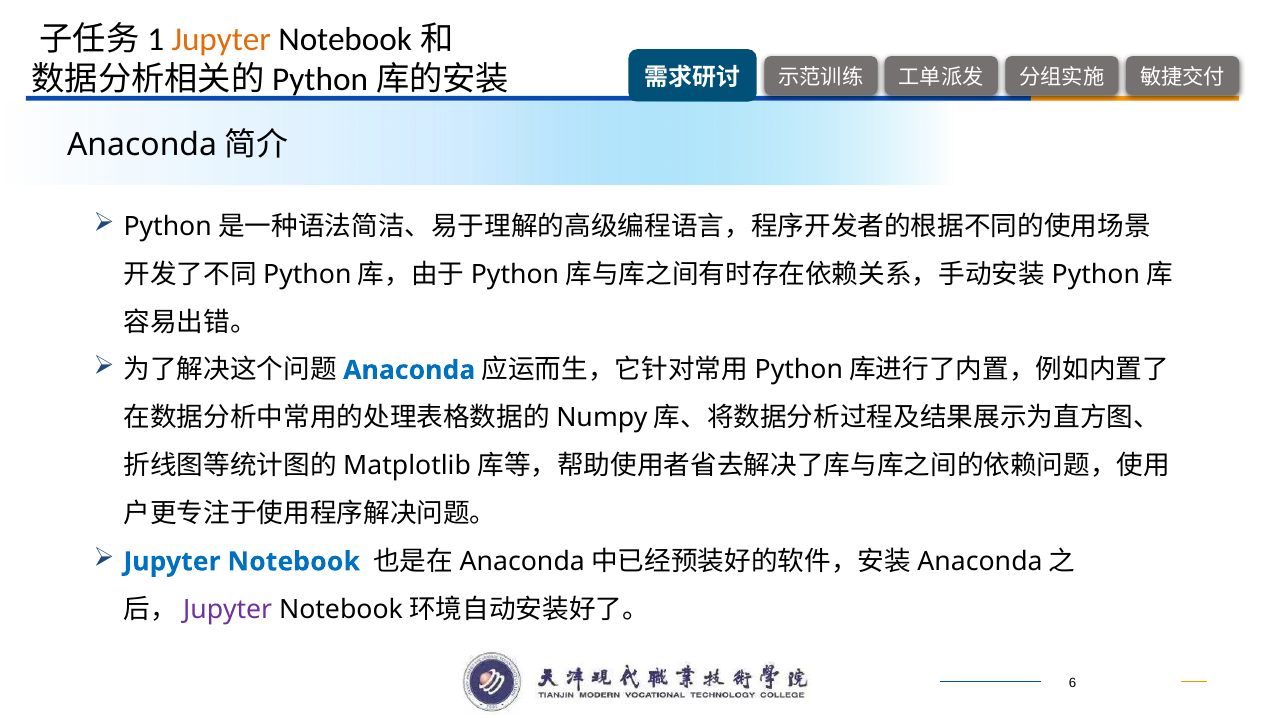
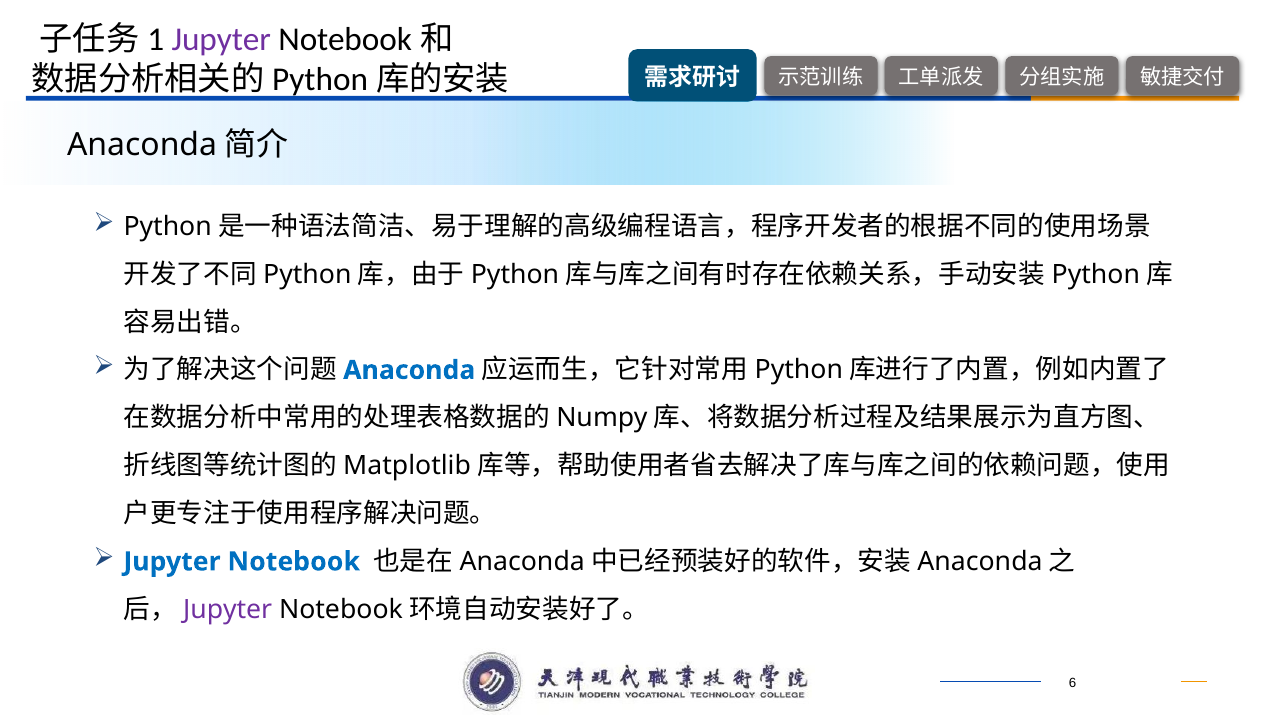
Jupyter colour: orange -> purple (221, 40)
